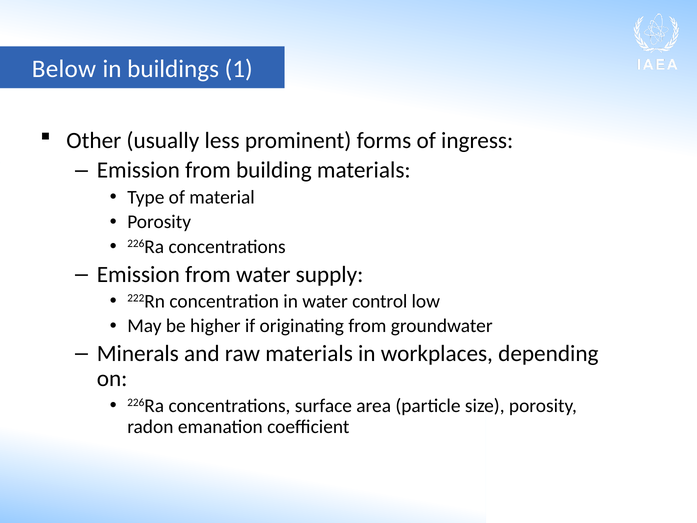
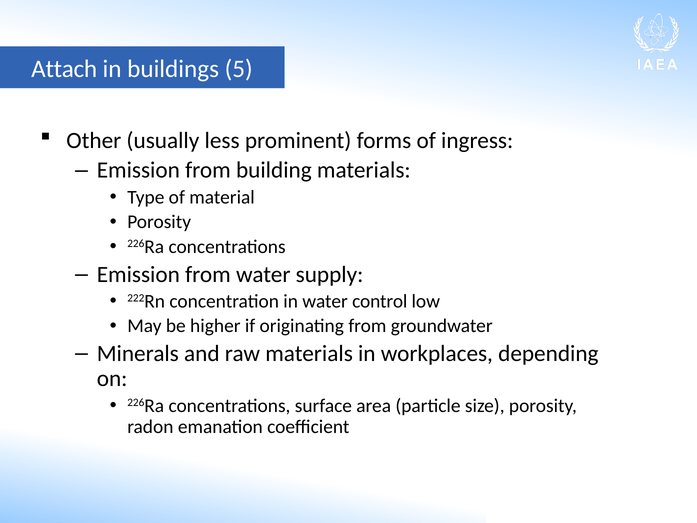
Below: Below -> Attach (64, 69)
1: 1 -> 5 (239, 69)
